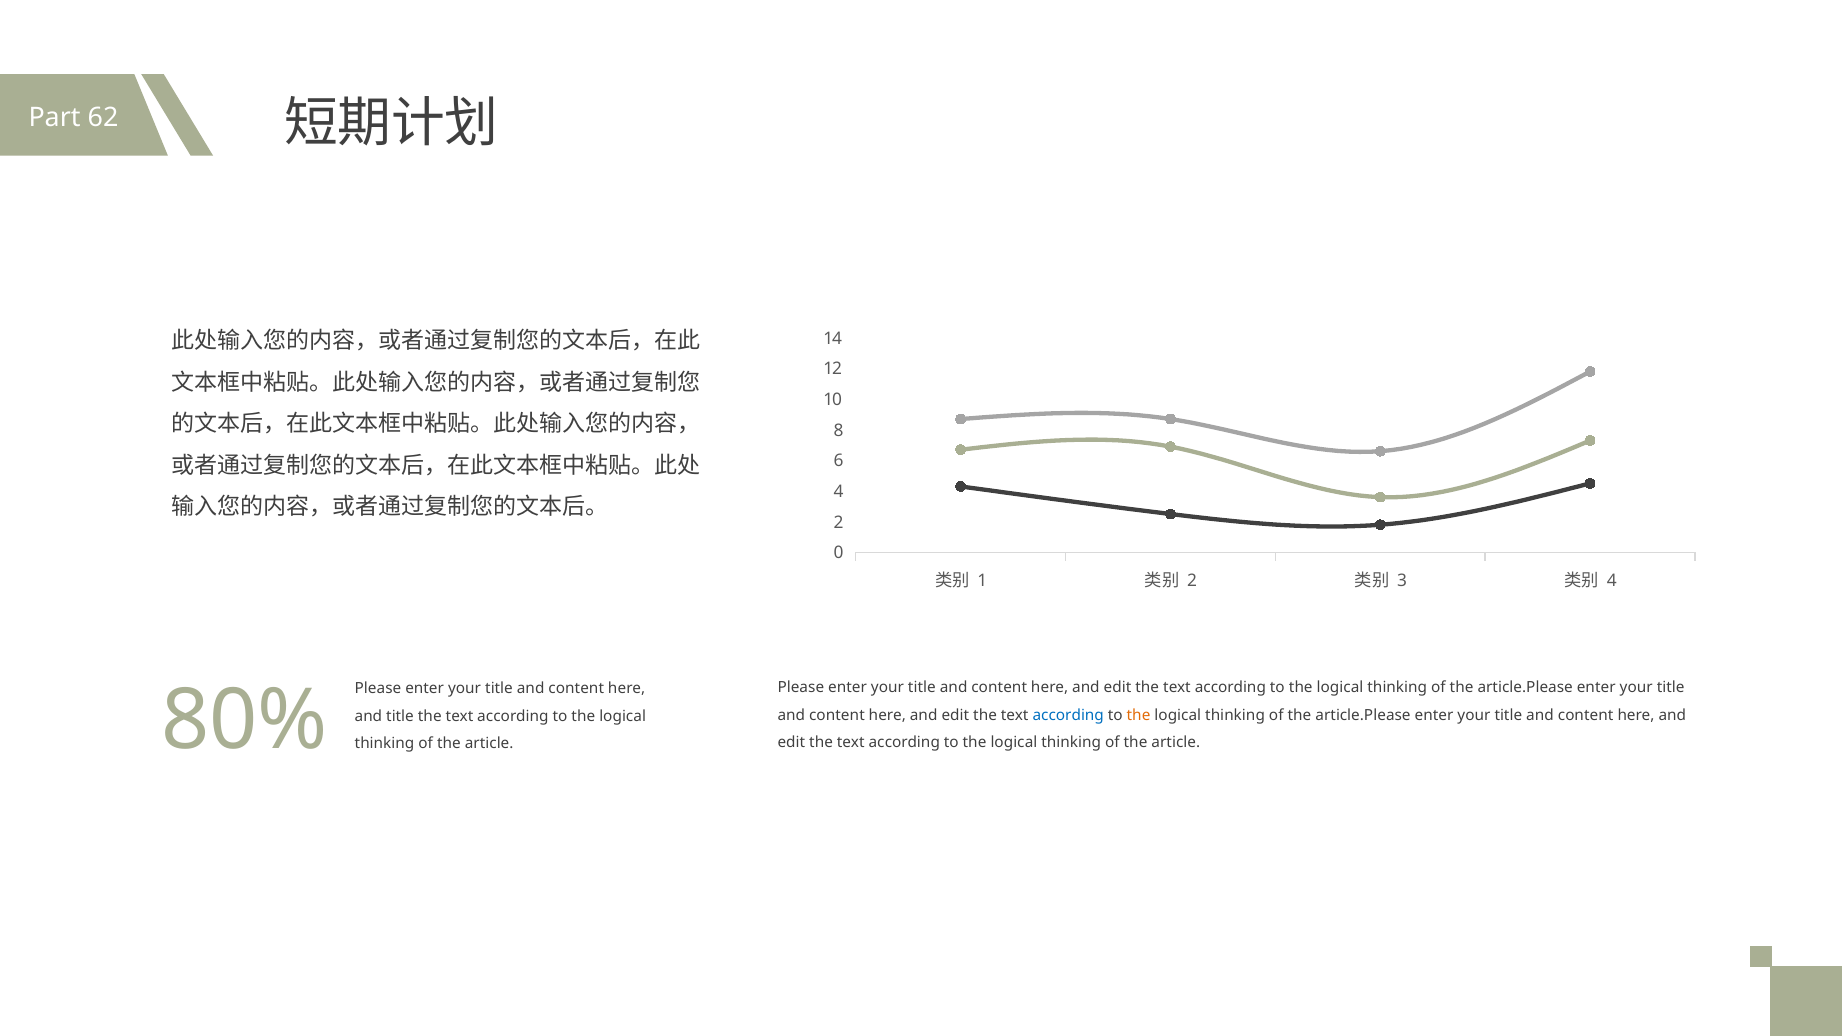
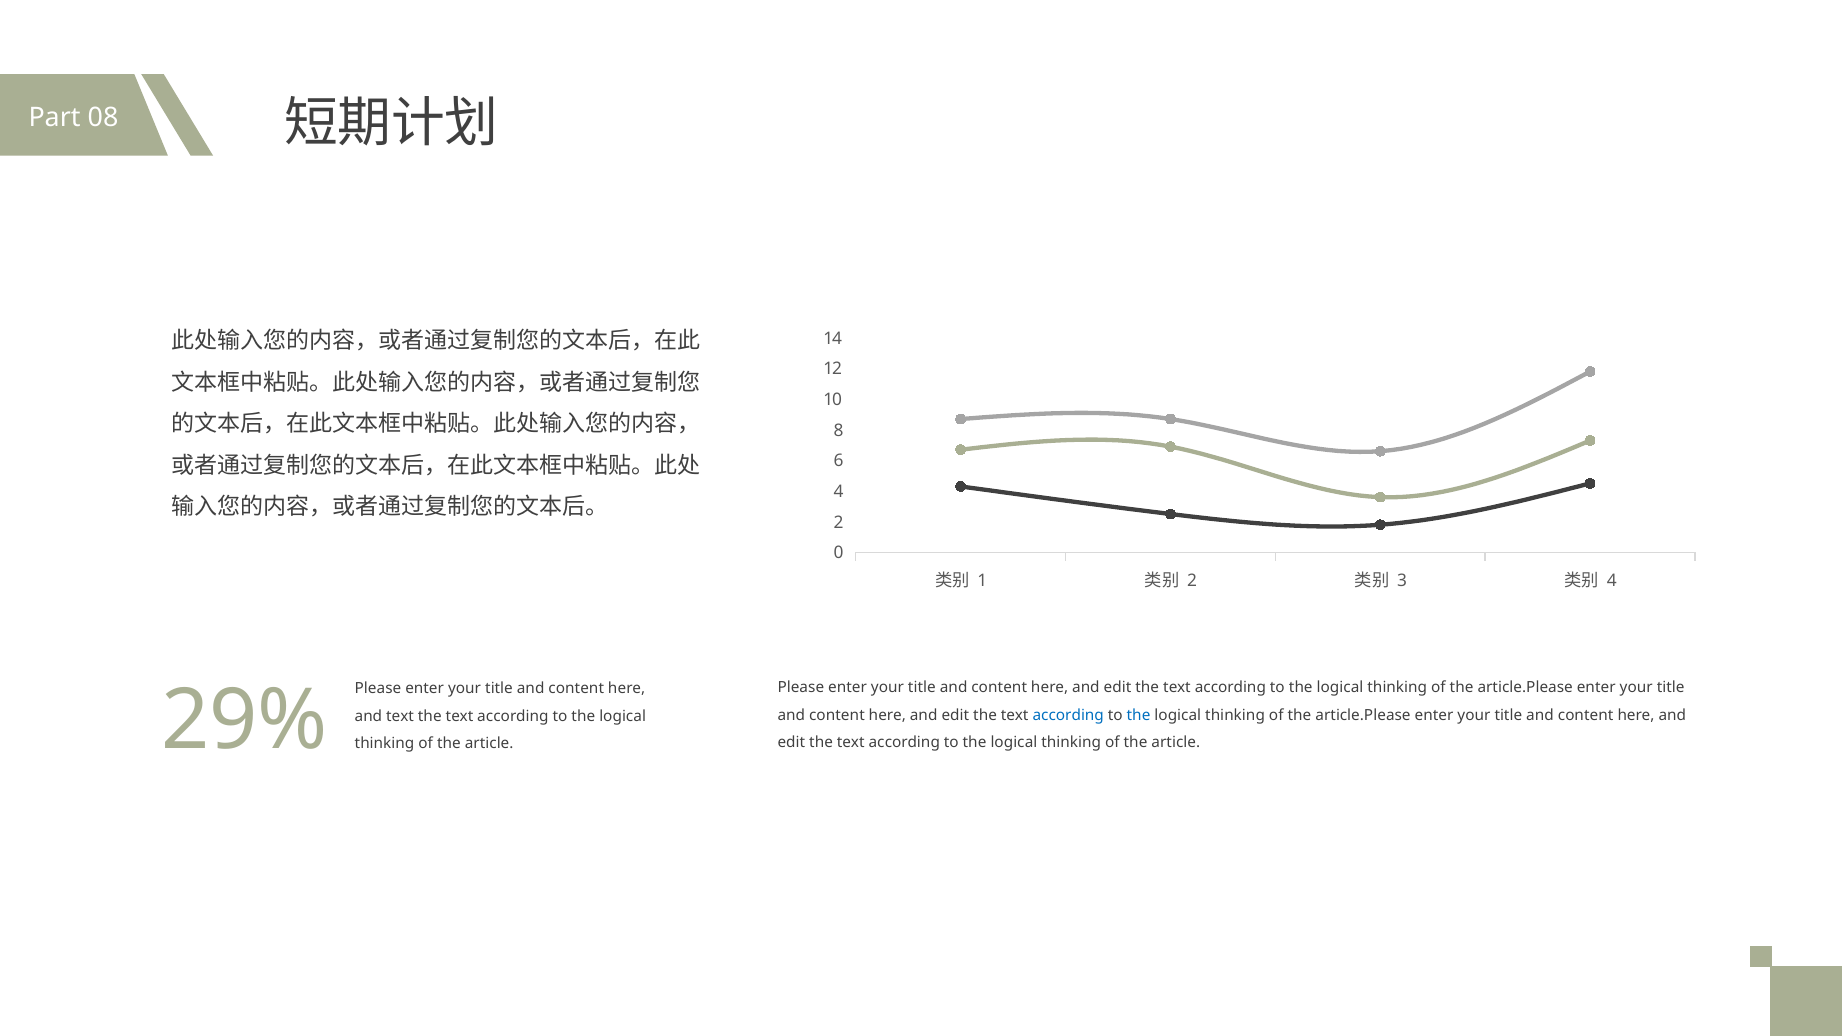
62: 62 -> 08 (103, 118)
80%: 80% -> 29% (245, 720)
the colour: orange -> blue (1139, 715)
and title: title -> text (400, 716)
